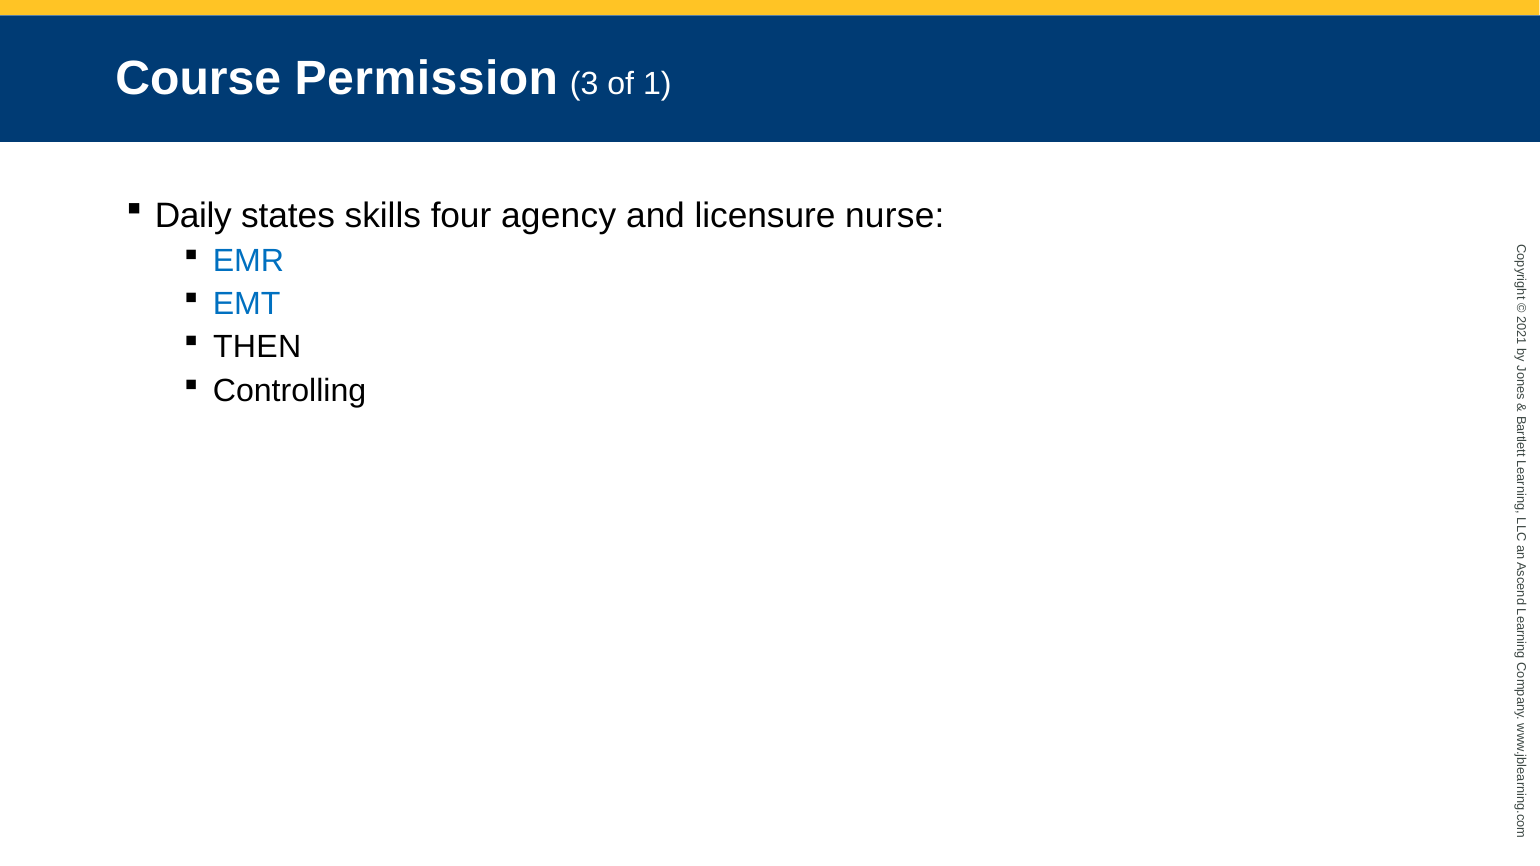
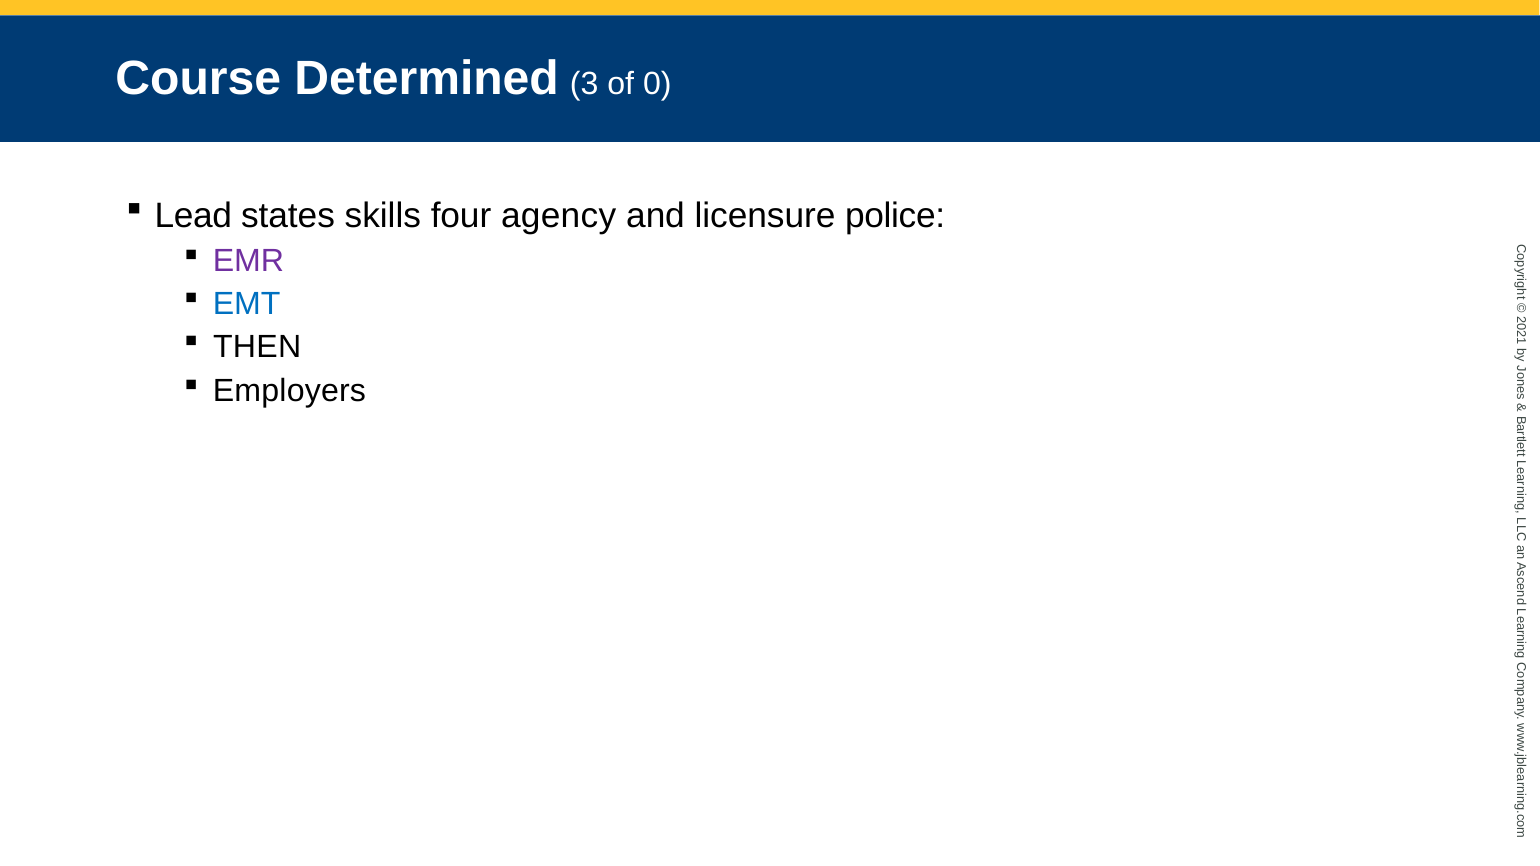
Permission: Permission -> Determined (427, 79)
of 1: 1 -> 0 (657, 84)
Daily: Daily -> Lead (193, 216)
nurse: nurse -> police (895, 216)
EMR colour: blue -> purple (249, 261)
Controlling: Controlling -> Employers (289, 391)
